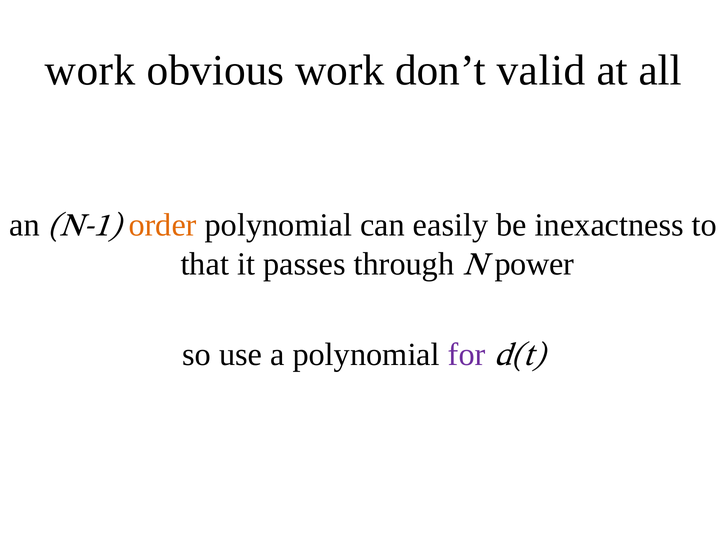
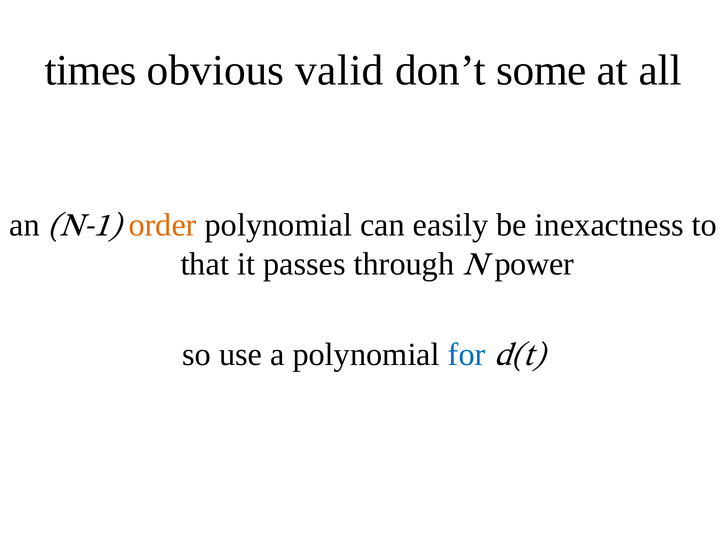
work: work -> times (91, 70)
obvious work: work -> valid (339, 70)
valid: valid -> some (541, 70)
for colour: purple -> blue (467, 355)
